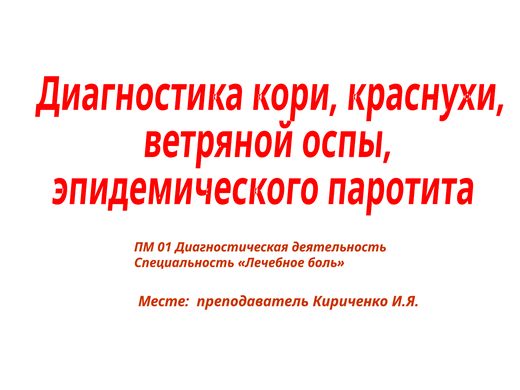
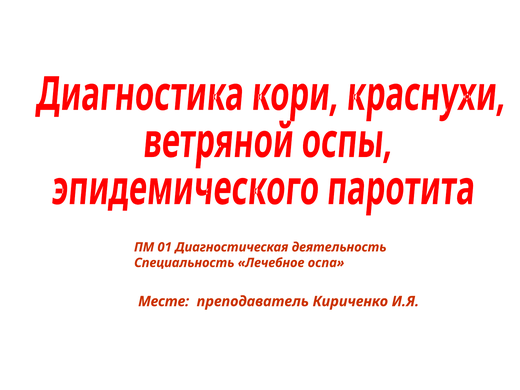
боль: боль -> оспа (326, 263)
